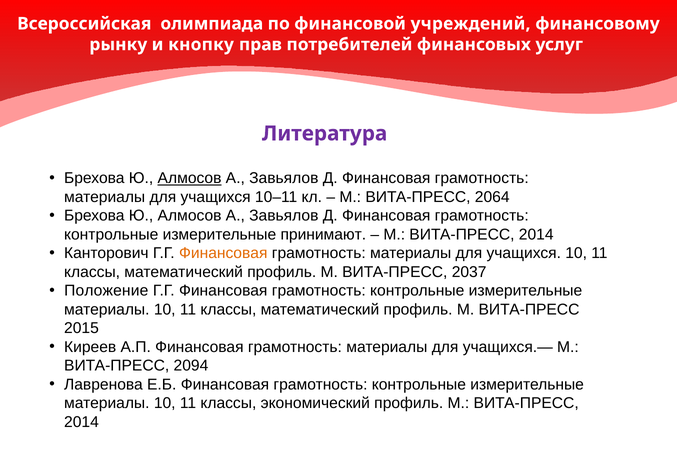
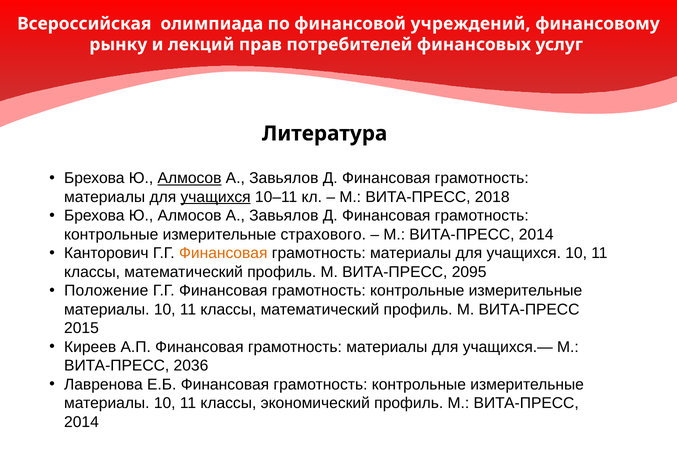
кнопку: кнопку -> лекций (201, 44)
Литература colour: purple -> black (325, 133)
учащихся underline: none -> present (216, 197)
2064: 2064 -> 2018 (492, 197)
принимают: принимают -> страхового (323, 234)
2037: 2037 -> 2095 (469, 272)
2094: 2094 -> 2036 (191, 366)
